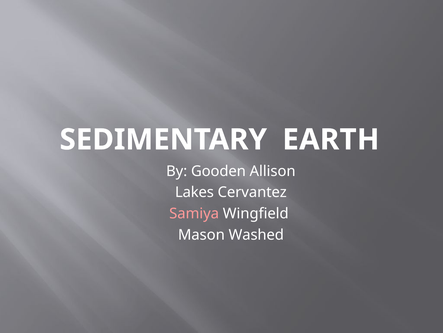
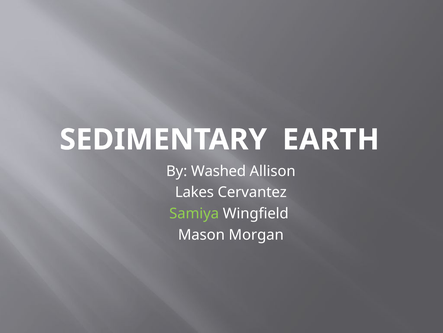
Gooden: Gooden -> Washed (218, 171)
Samiya colour: pink -> light green (194, 213)
Washed: Washed -> Morgan (256, 234)
